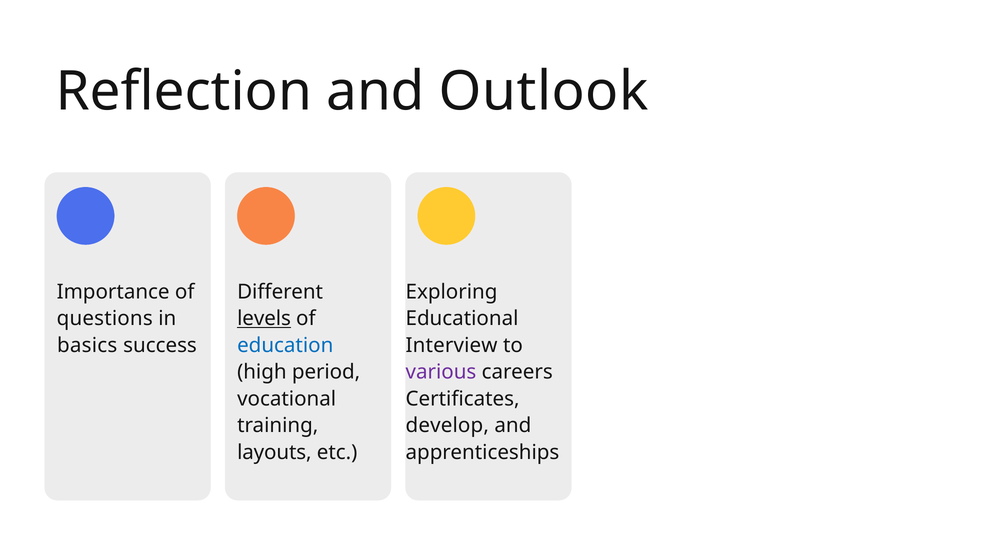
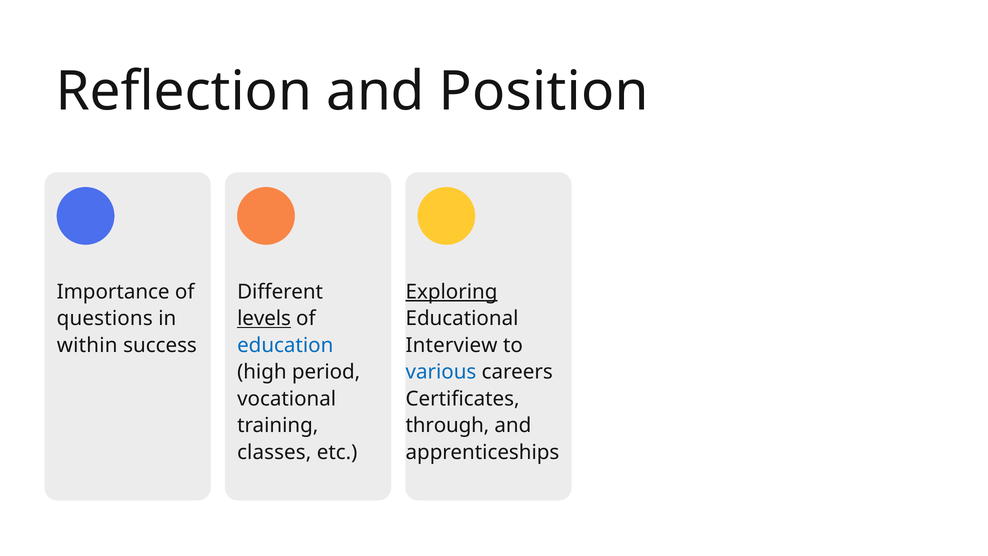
Outlook: Outlook -> Position (544, 91)
Exploring underline: none -> present (452, 292)
basics: basics -> within (87, 345)
various colour: purple -> blue (441, 372)
develop: develop -> through (447, 425)
layouts: layouts -> classes (274, 452)
